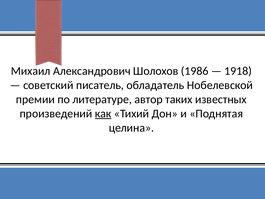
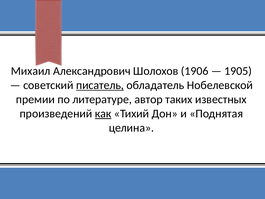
1986: 1986 -> 1906 (195, 71)
1918: 1918 -> 1905 (238, 71)
писатель underline: none -> present (100, 85)
